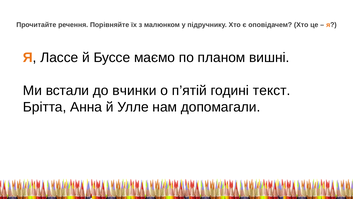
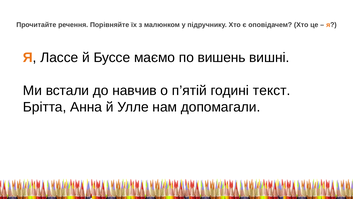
планом: планом -> вишень (222, 57)
вчинки: вчинки -> навчив (135, 90)
